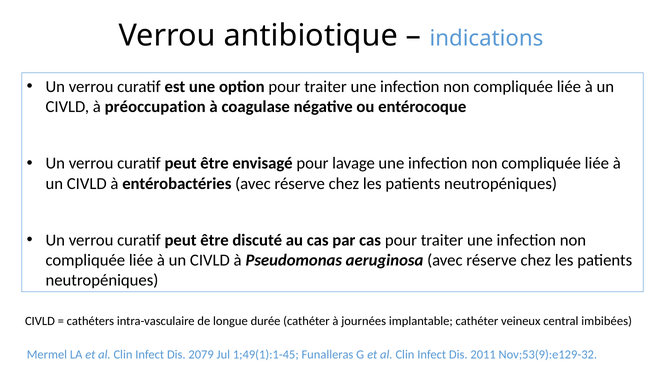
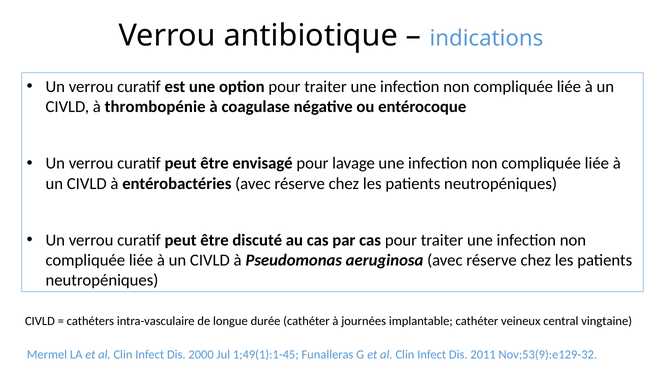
préoccupation: préoccupation -> thrombopénie (155, 107)
imbibées: imbibées -> vingtaine (607, 321)
2079: 2079 -> 2000 (201, 354)
